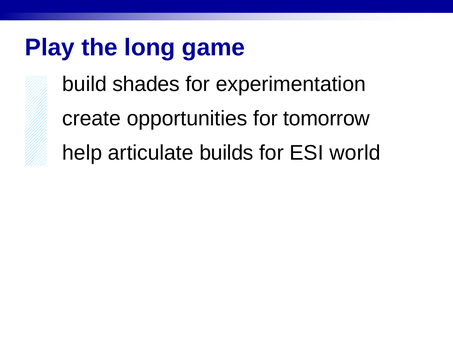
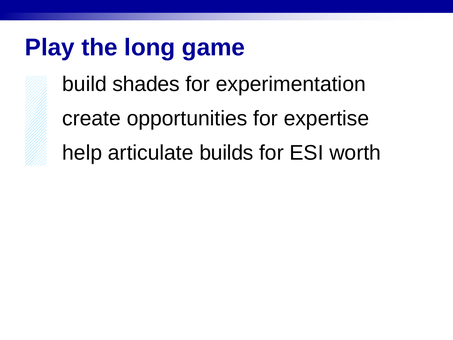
tomorrow: tomorrow -> expertise (326, 118)
world: world -> worth (355, 153)
